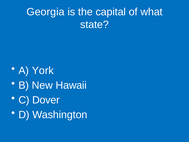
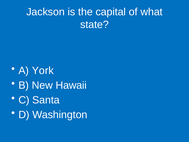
Georgia: Georgia -> Jackson (46, 12)
Dover: Dover -> Santa (46, 100)
